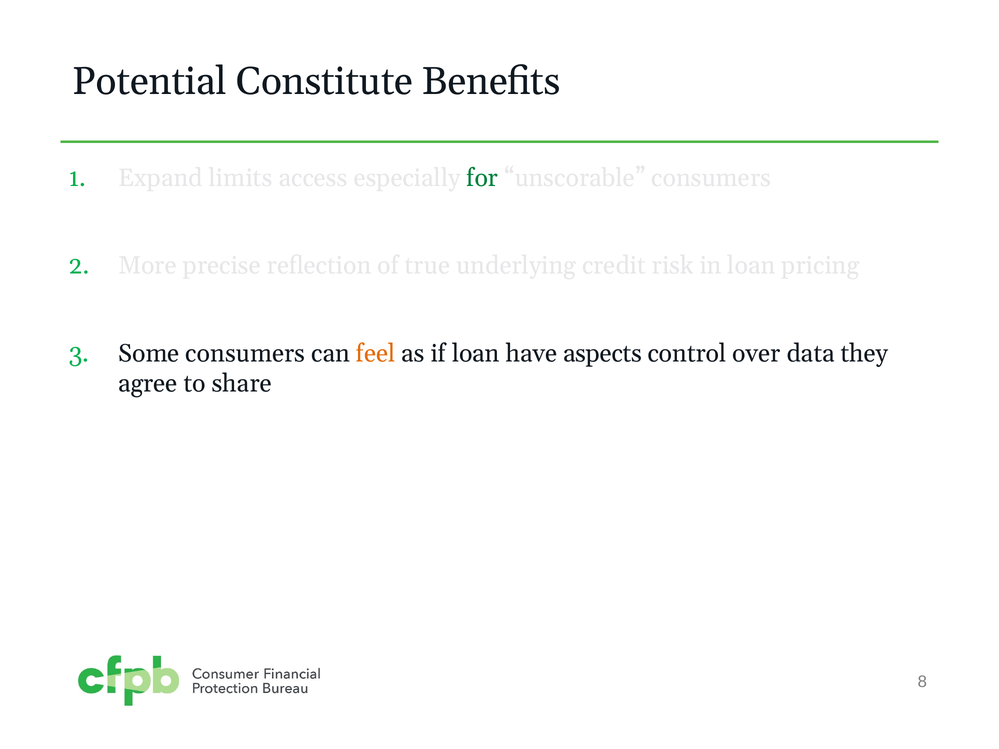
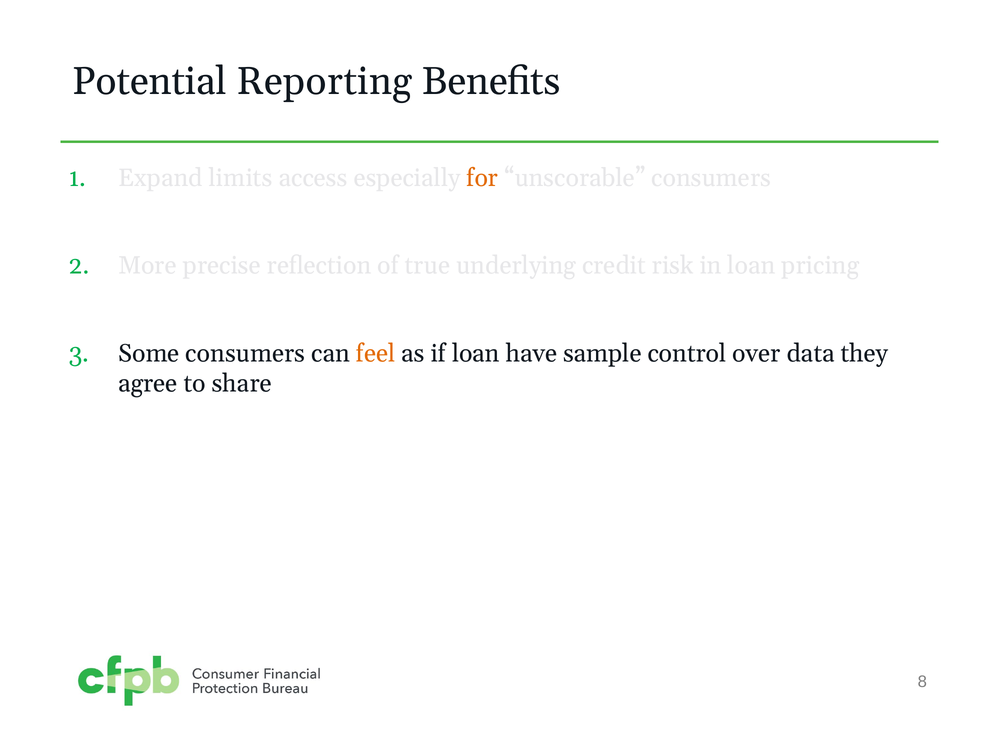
Constitute: Constitute -> Reporting (324, 82)
for colour: green -> orange (482, 178)
aspects: aspects -> sample (602, 353)
